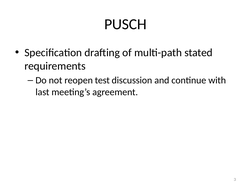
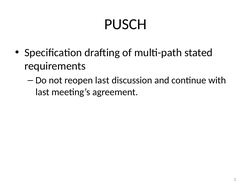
reopen test: test -> last (102, 80)
